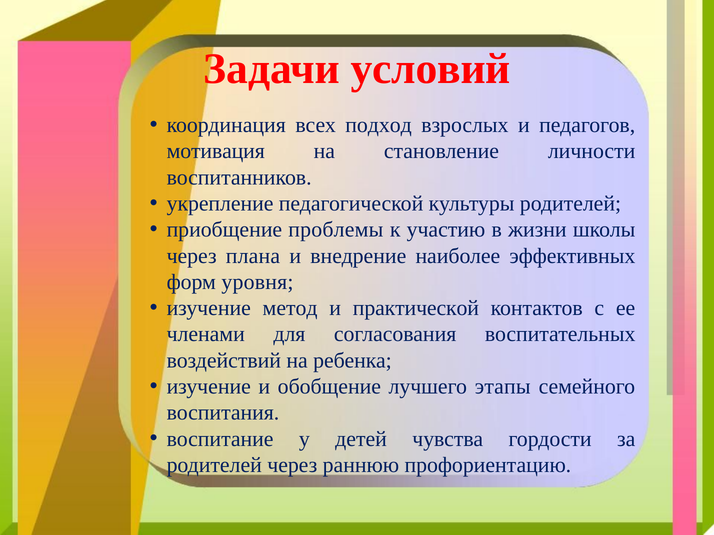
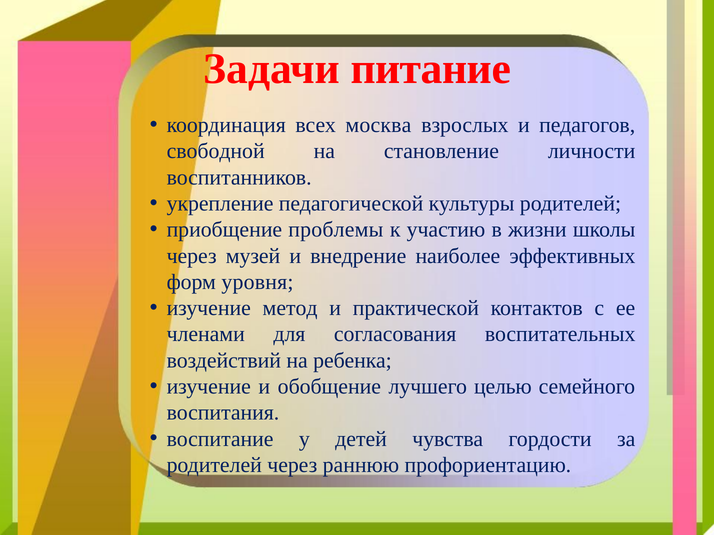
условий: условий -> питание (431, 69)
подход: подход -> москва (378, 125)
мотивация: мотивация -> свободной (216, 151)
плана: плана -> музей (253, 256)
этапы: этапы -> целью (503, 387)
